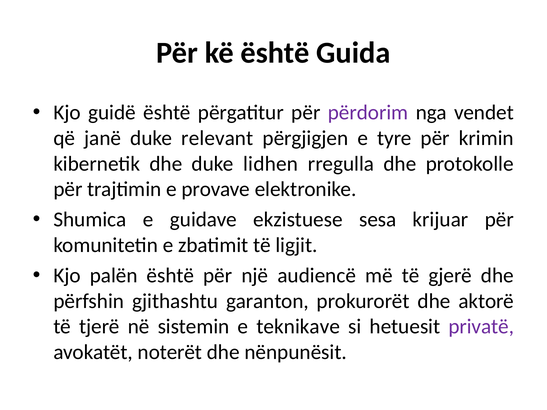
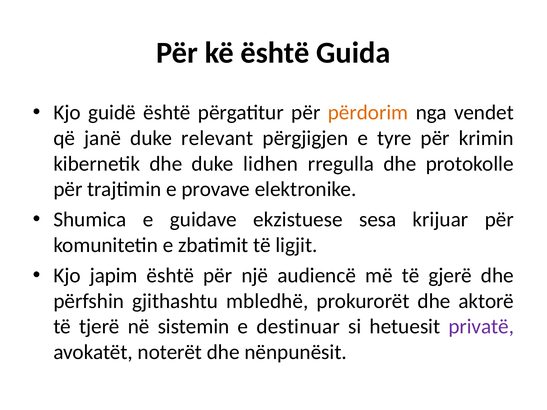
përdorim colour: purple -> orange (368, 113)
palën: palën -> japim (114, 276)
garanton: garanton -> mbledhë (267, 301)
teknikave: teknikave -> destinuar (298, 327)
